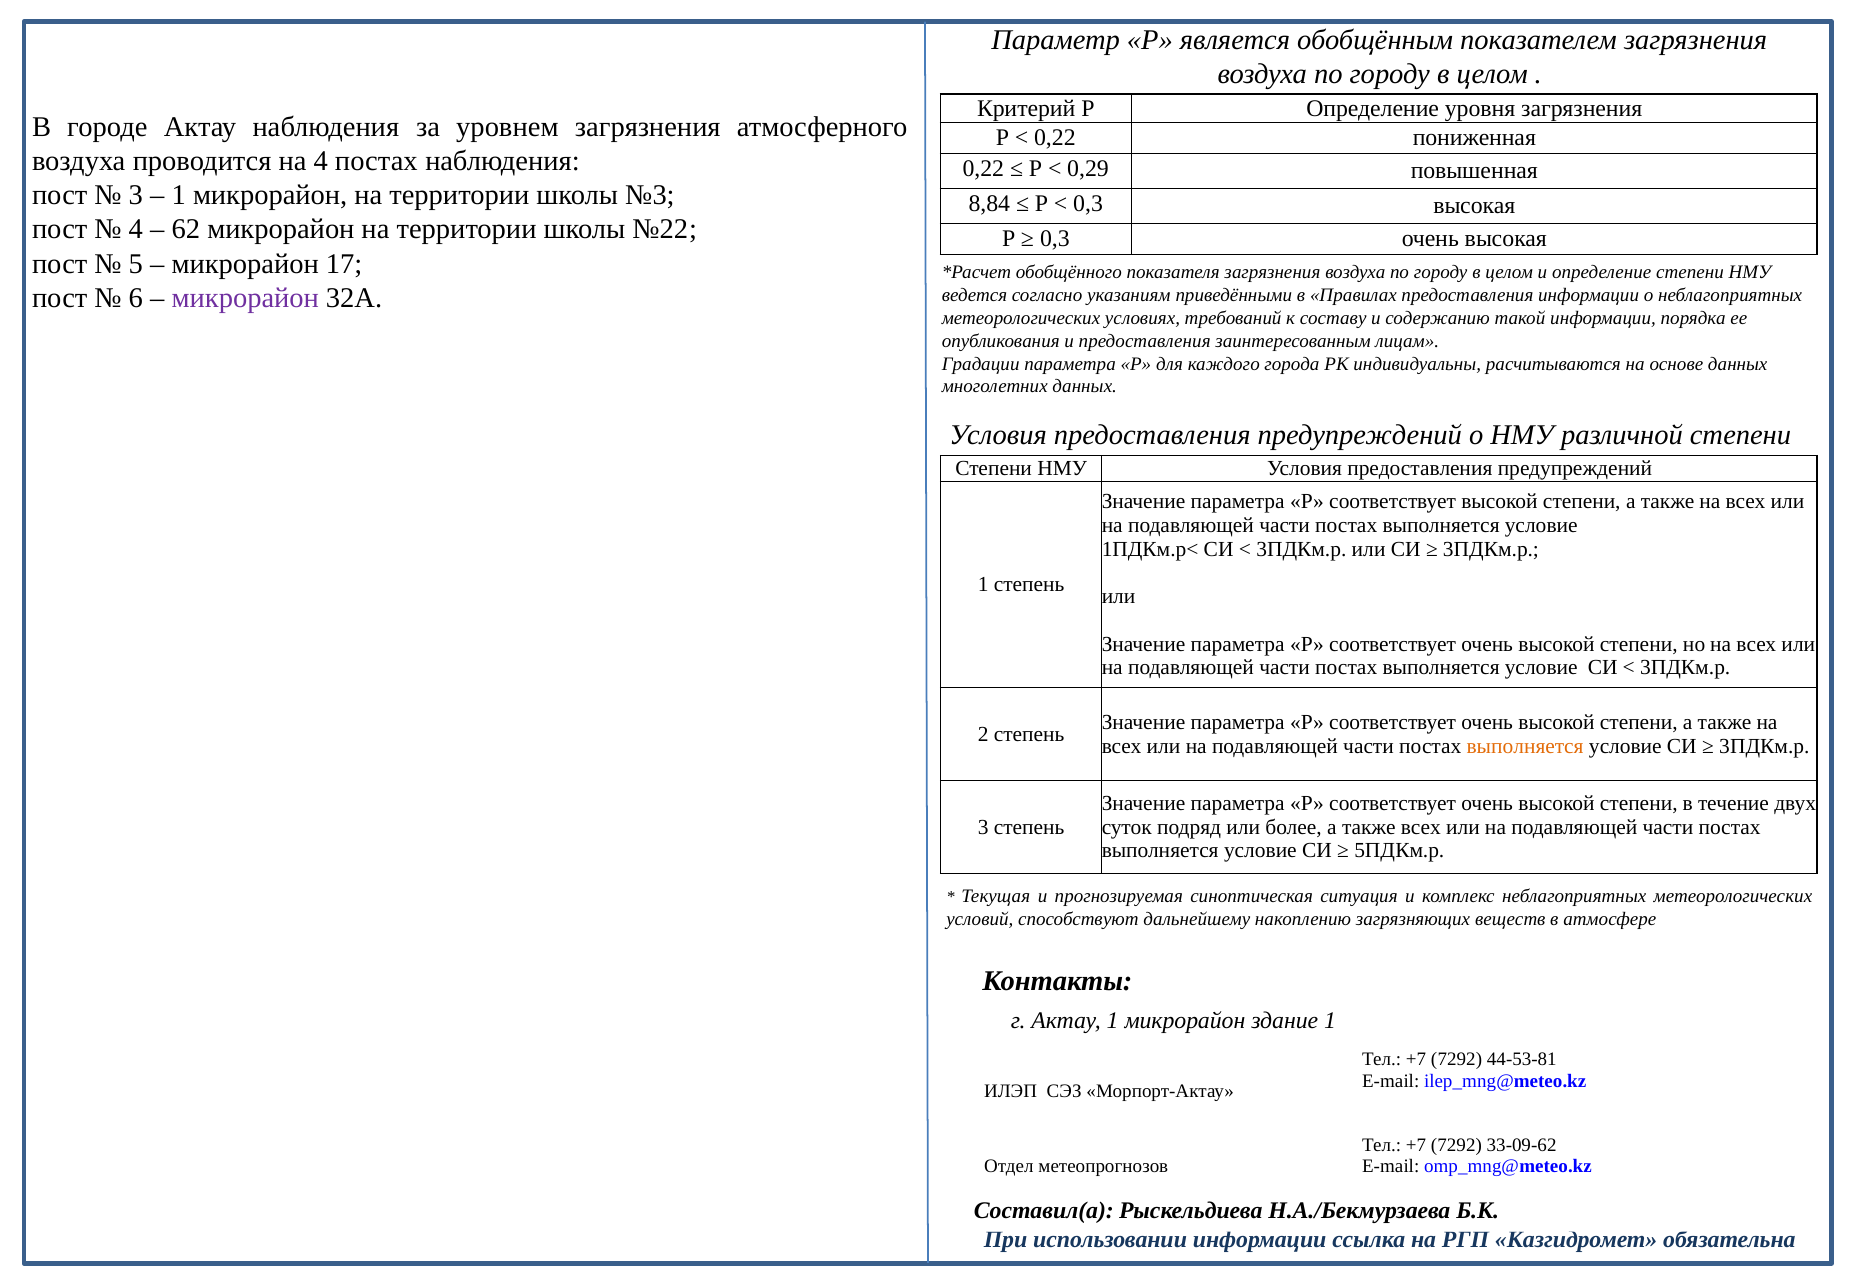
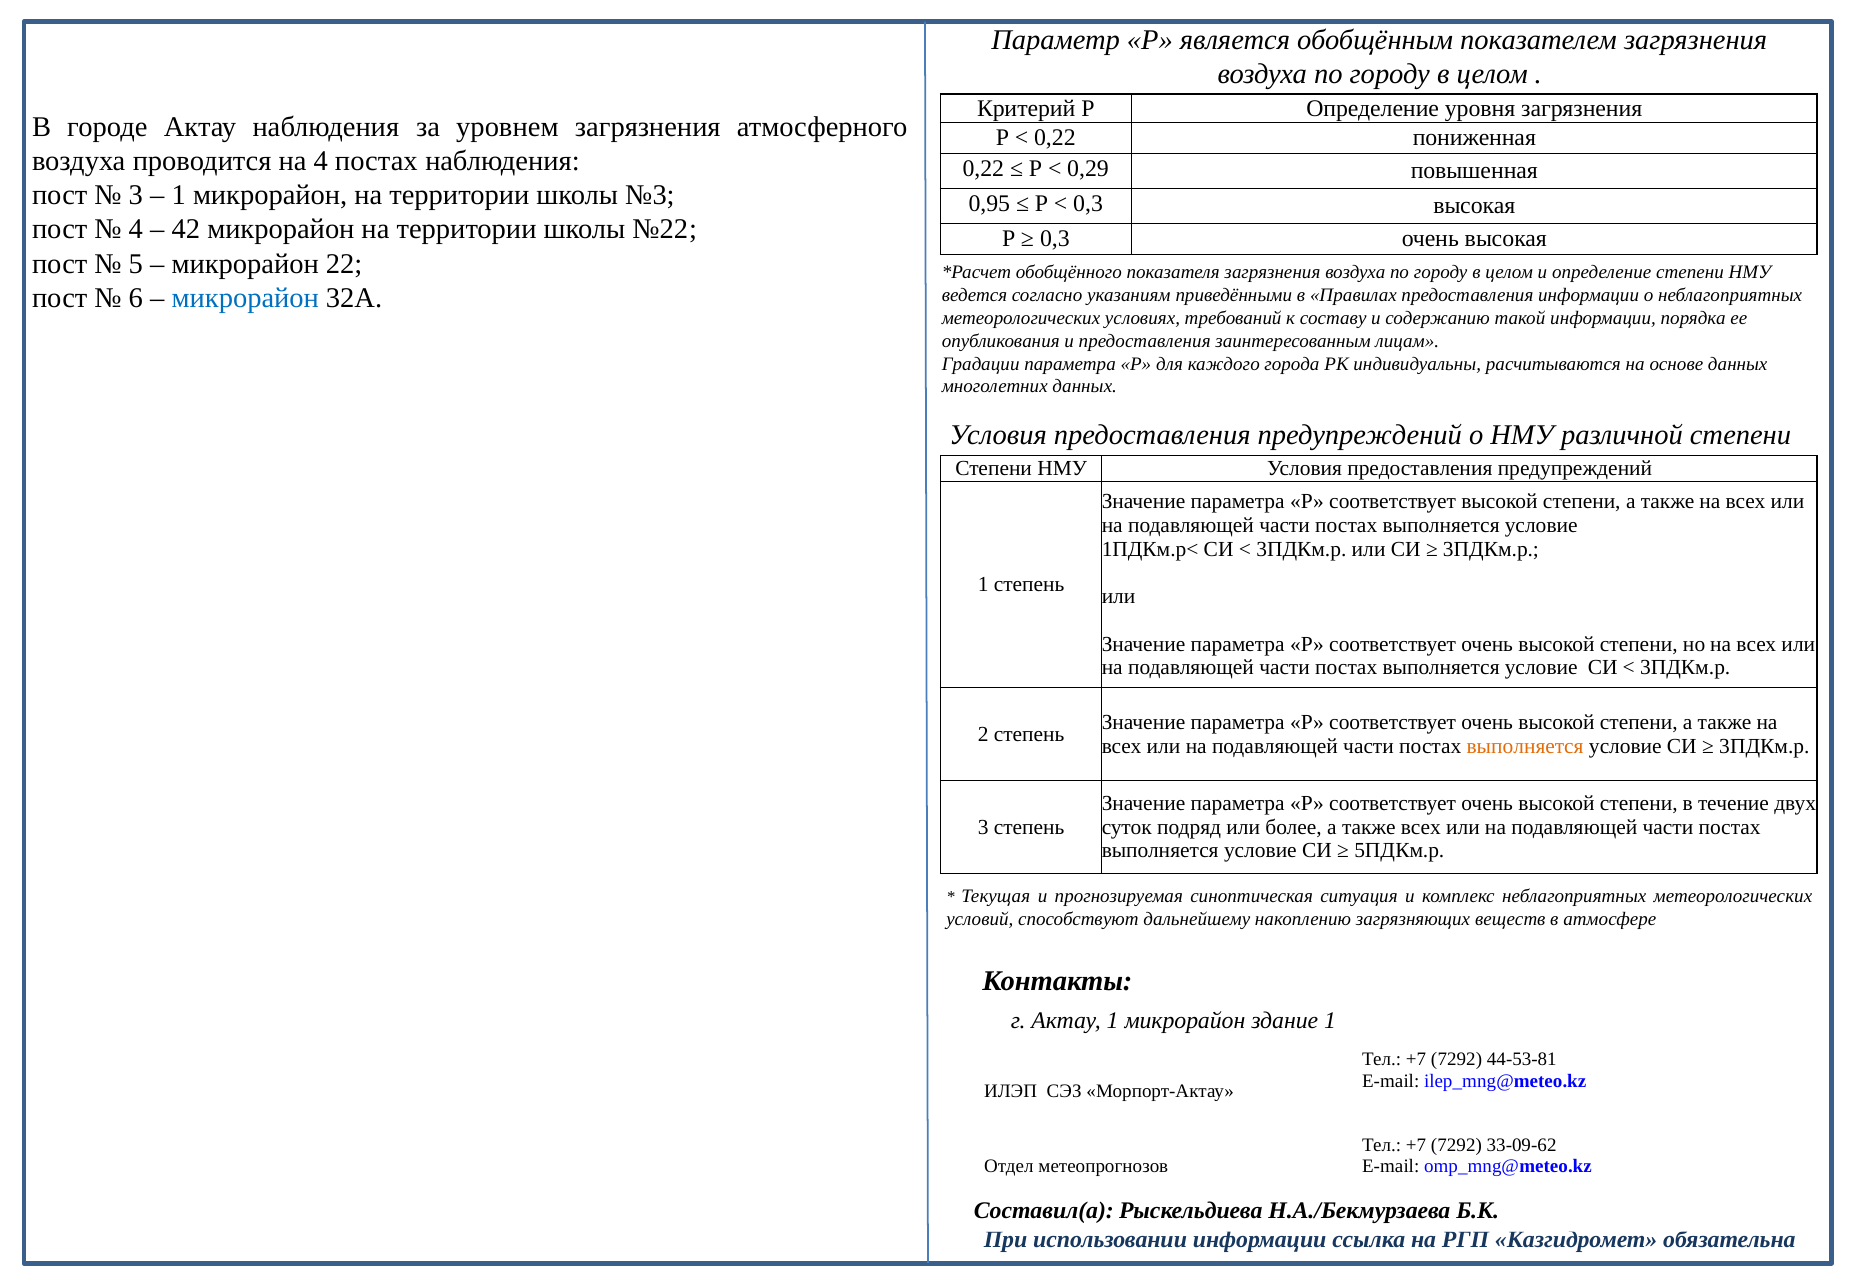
8,84: 8,84 -> 0,95 (989, 203)
62: 62 -> 42 (186, 229)
17: 17 -> 22 (344, 264)
микрорайон colour: purple -> blue (245, 298)
